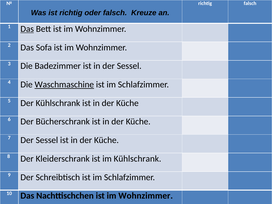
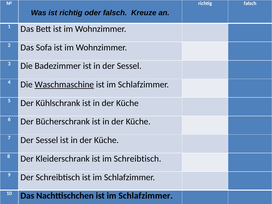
Das underline: present -> none (27, 29)
im Kühlschrank: Kühlschrank -> Schreibtisch (137, 159)
Nachttischchen ist im Wohnzimmer: Wohnzimmer -> Schlafzimmer (146, 196)
